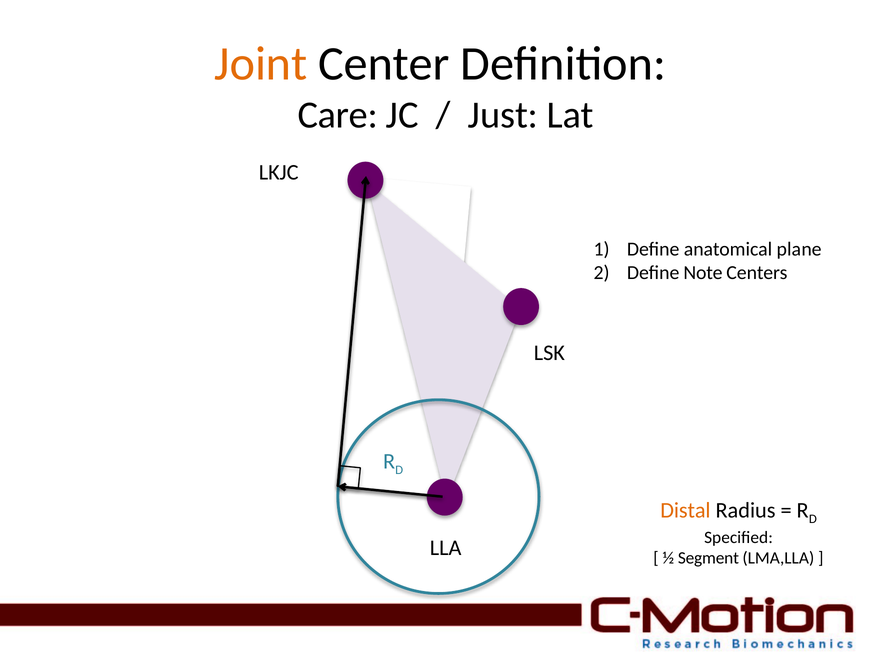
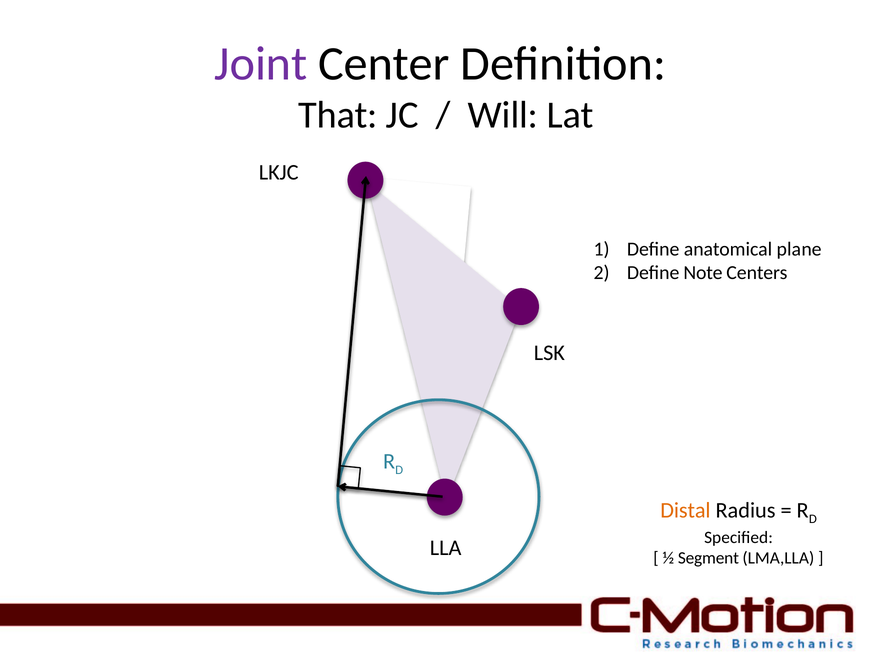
Joint colour: orange -> purple (261, 64)
Care: Care -> That (338, 115)
Just: Just -> Will (503, 115)
